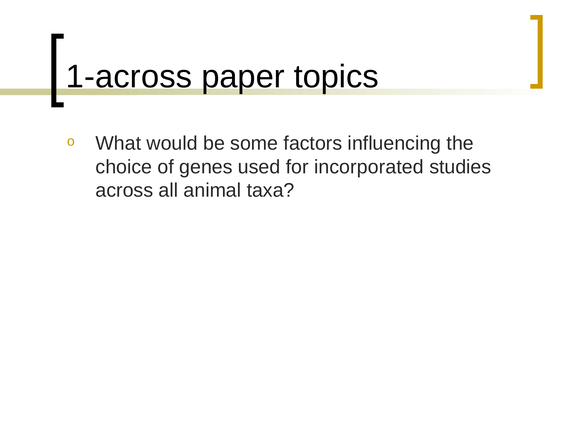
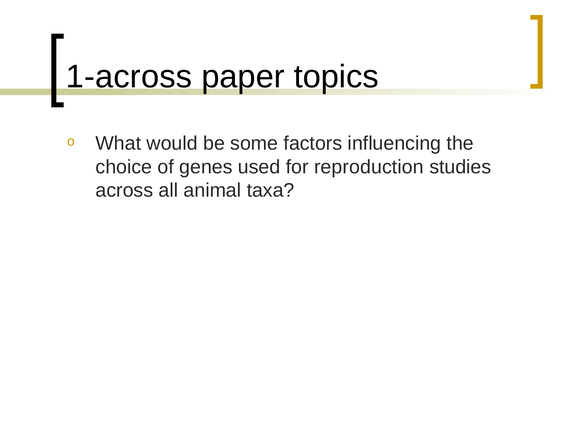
incorporated: incorporated -> reproduction (369, 167)
